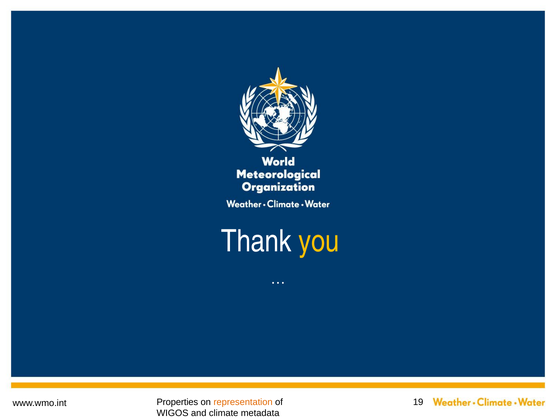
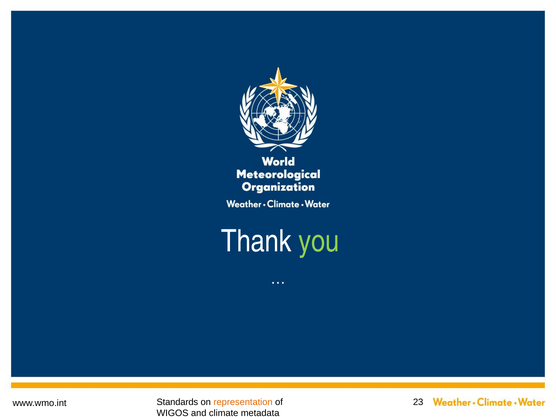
you colour: yellow -> light green (319, 241)
Properties: Properties -> Standards (177, 402)
19: 19 -> 23 (418, 402)
